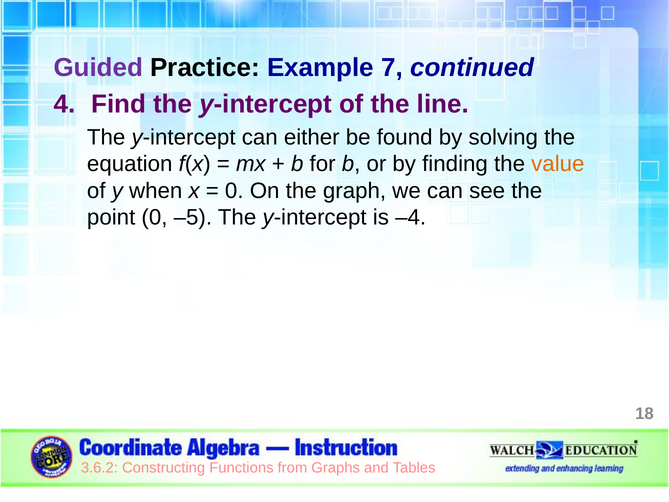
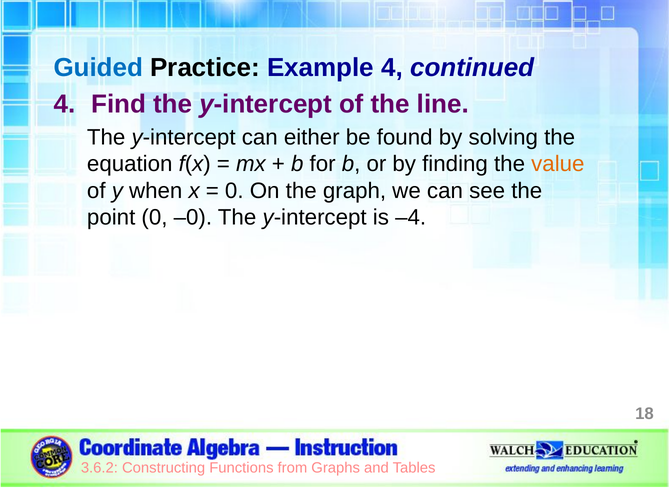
Guided colour: purple -> blue (98, 68)
Example 7: 7 -> 4 (392, 68)
–5: –5 -> –0 (193, 217)
